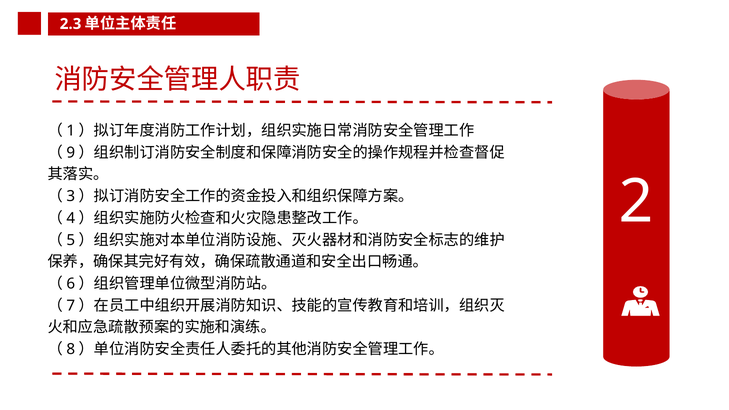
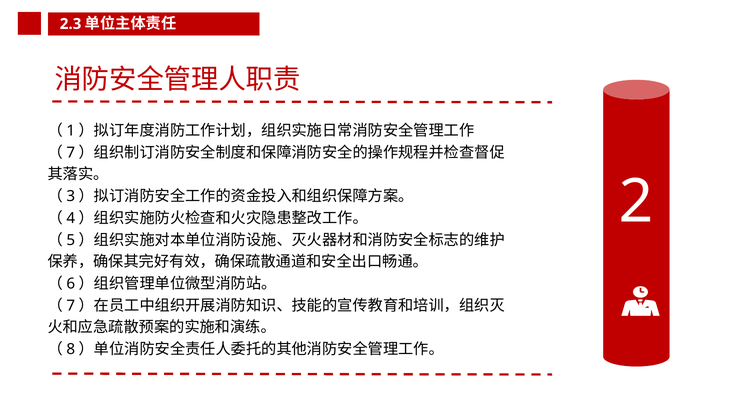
9: 9 -> 7 (71, 153)
